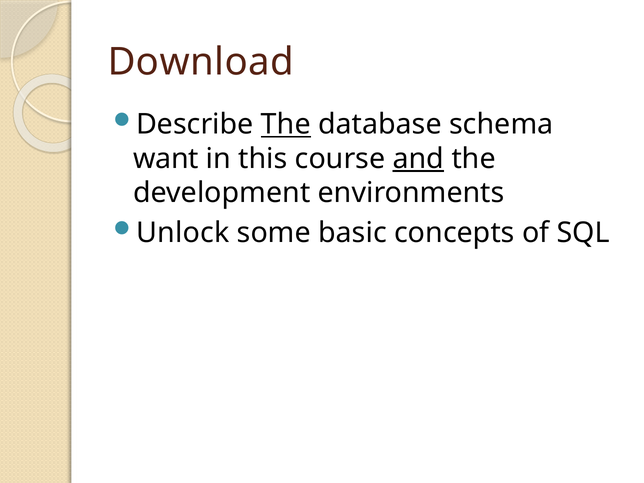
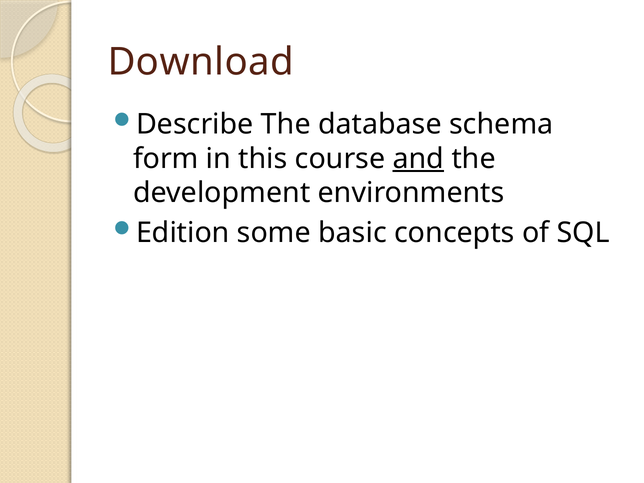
The underline: present -> none (286, 124)
want: want -> form (166, 159)
Unlock: Unlock -> Edition (183, 233)
